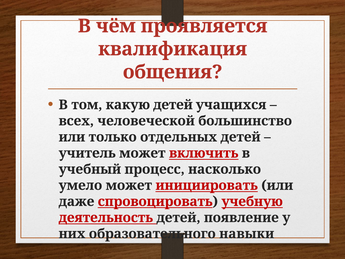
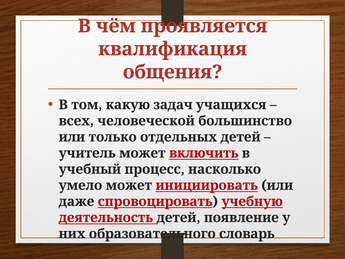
какую детей: детей -> задач (173, 105)
навыки: навыки -> словарь (247, 234)
